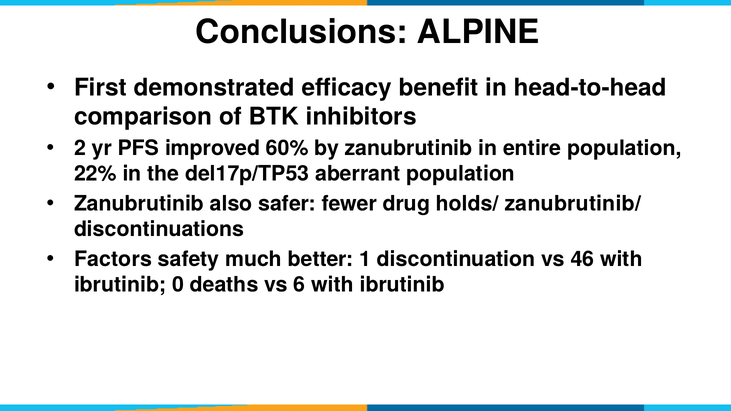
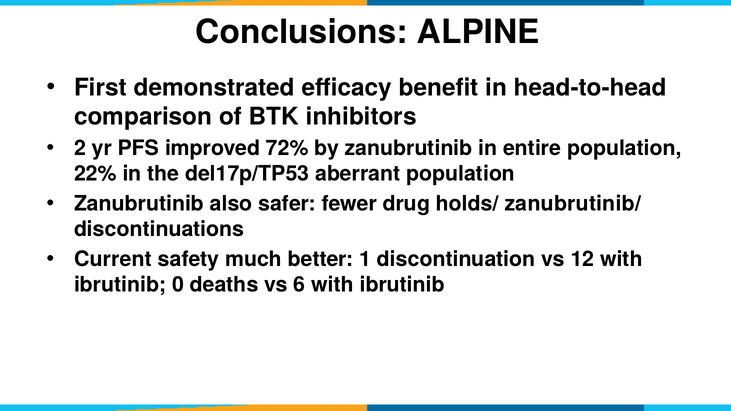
60%: 60% -> 72% (287, 148)
Factors: Factors -> Current (113, 259)
46: 46 -> 12 (582, 259)
